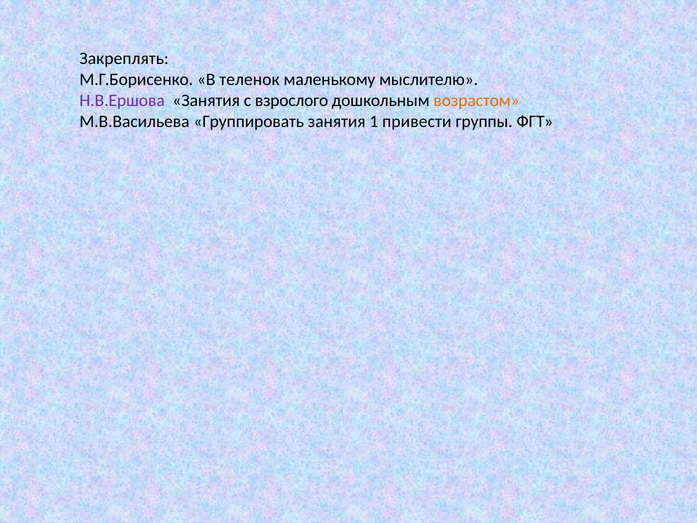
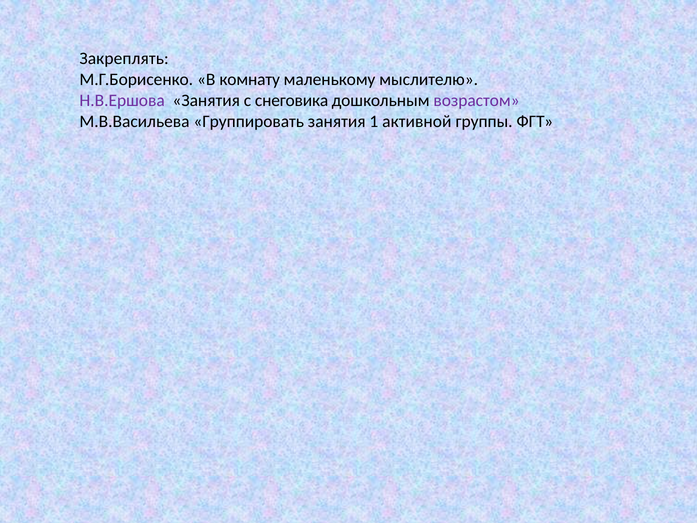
теленок: теленок -> комнату (250, 80)
взрослого: взрослого -> снеговика (292, 100)
возрастом colour: orange -> purple (477, 100)
привести: привести -> активной (417, 121)
